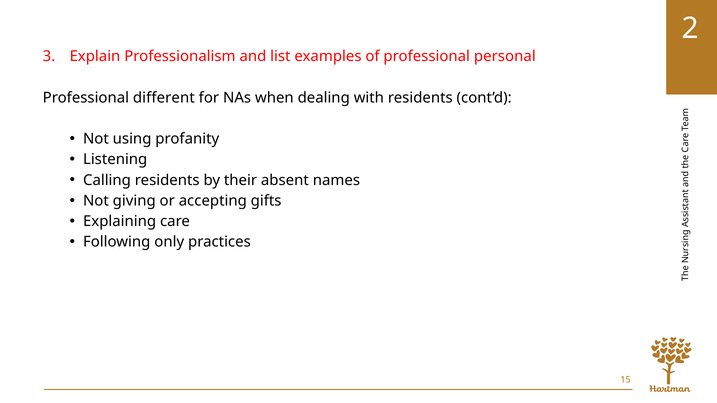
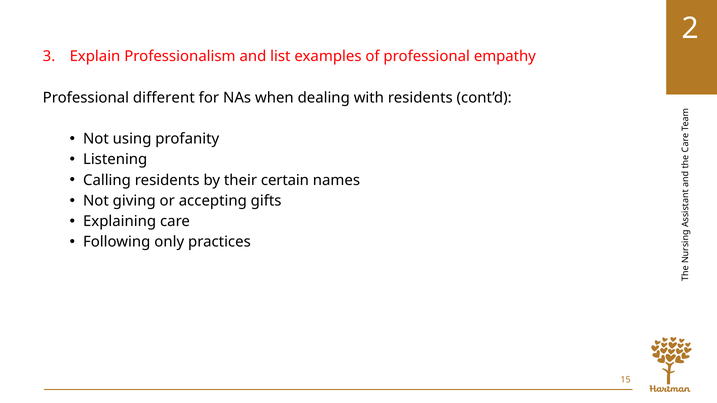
personal: personal -> empathy (505, 57)
absent: absent -> certain (285, 180)
